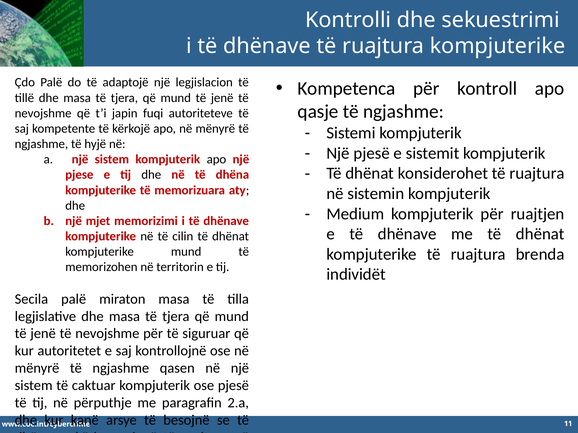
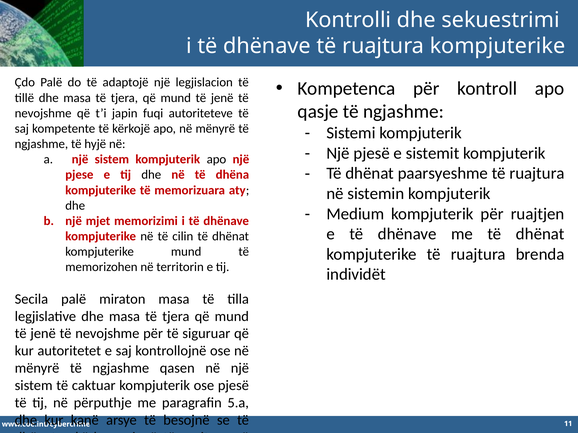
konsiderohet: konsiderohet -> paarsyeshme (443, 174)
2.a: 2.a -> 5.a (238, 403)
